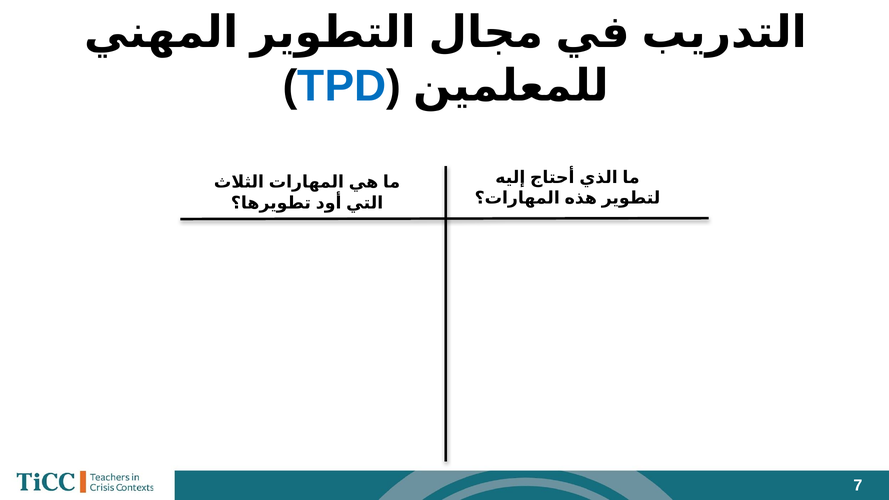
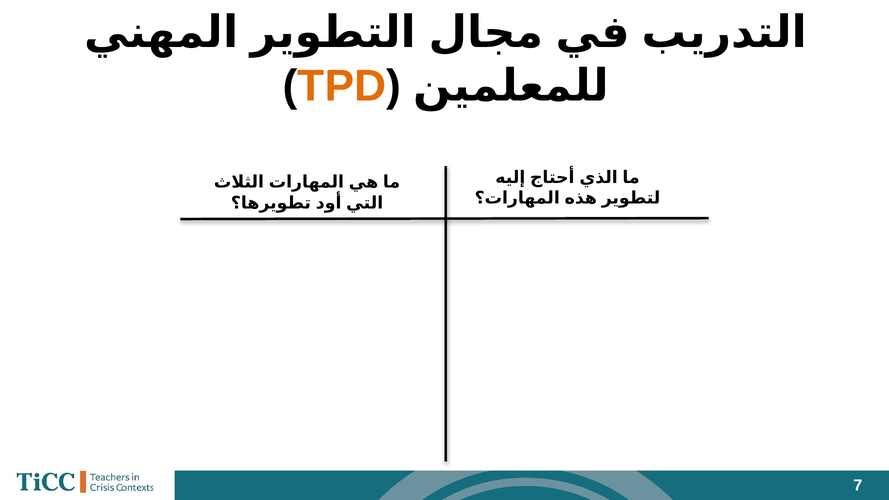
TPD colour: blue -> orange (342, 86)
